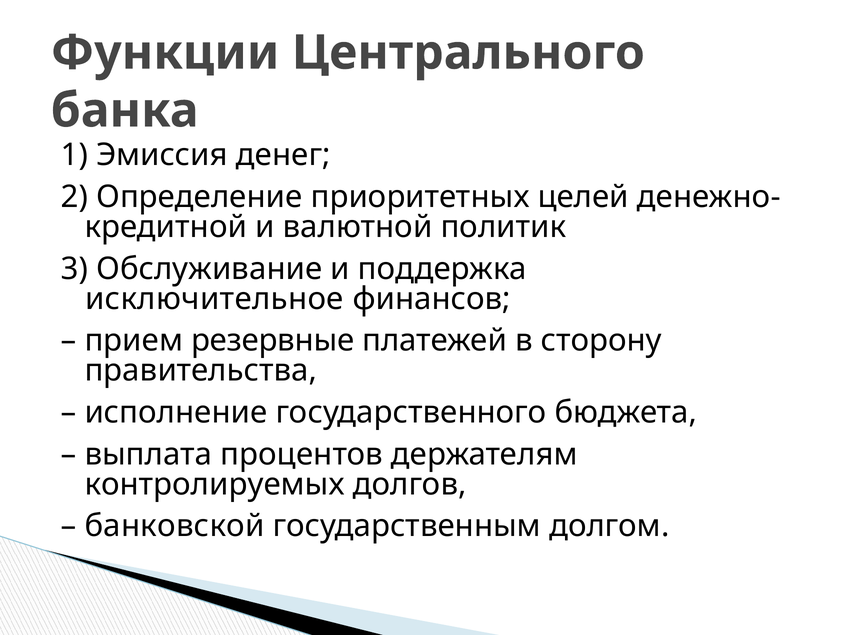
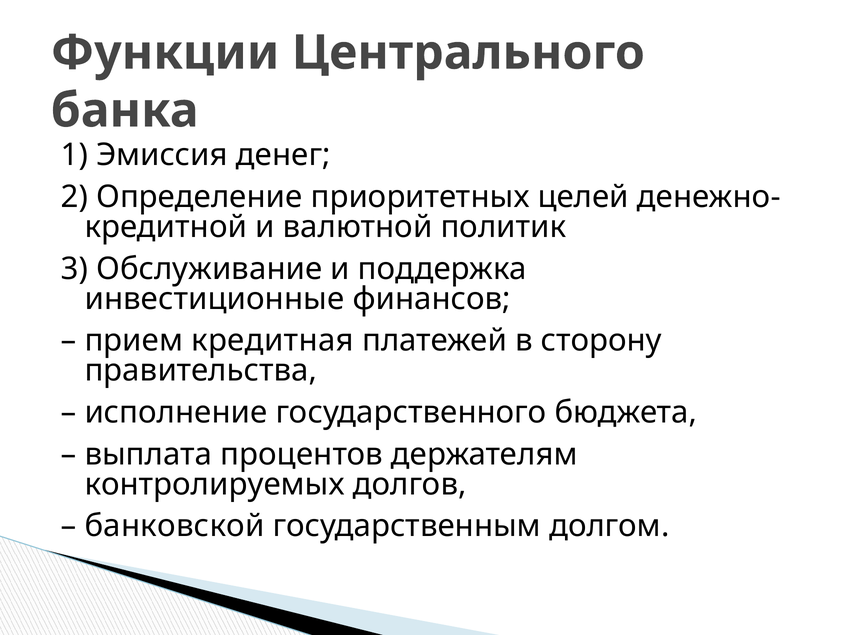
исключительное: исключительное -> инвестиционные (215, 299)
резервные: резервные -> кредитная (272, 340)
